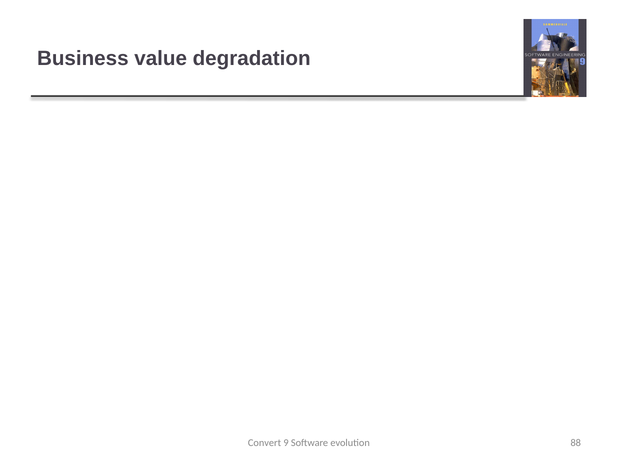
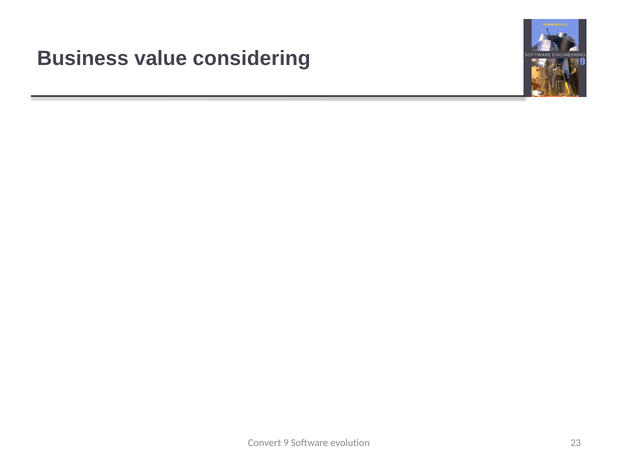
degradation: degradation -> considering (252, 59)
88: 88 -> 23 (576, 443)
